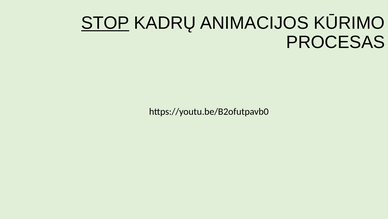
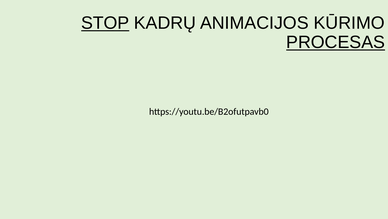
PROCESAS underline: none -> present (336, 42)
